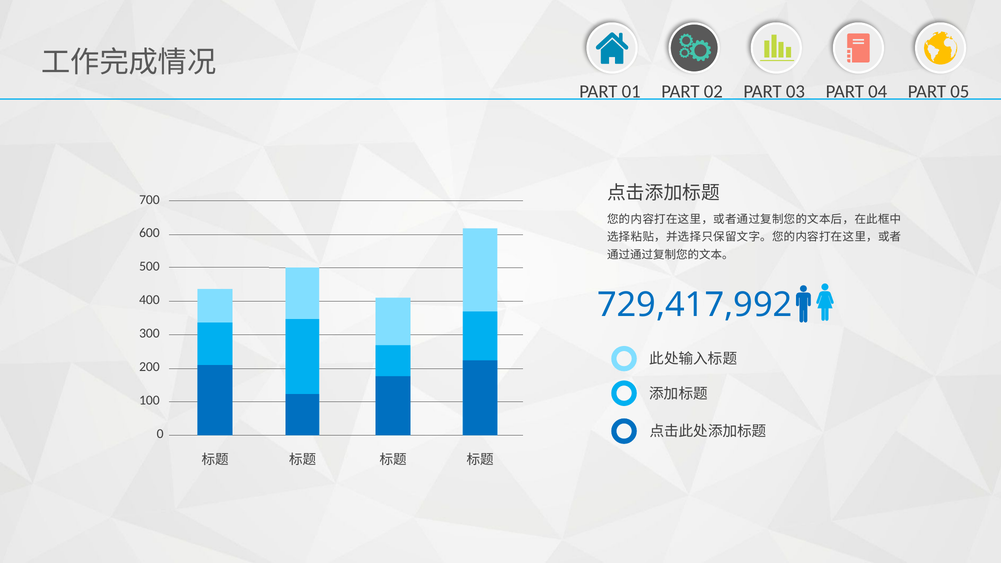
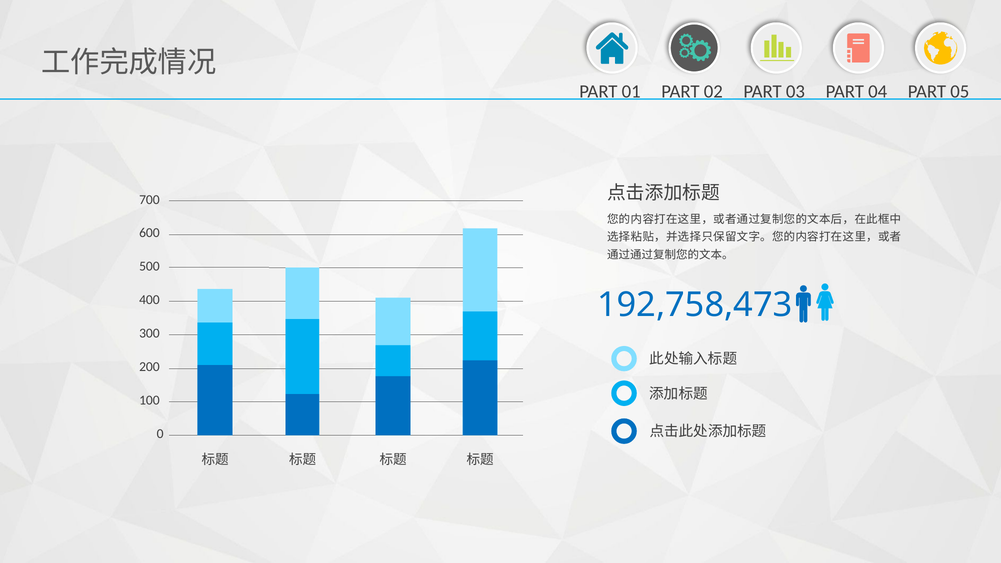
729,417,992: 729,417,992 -> 192,758,473 (695, 305)
